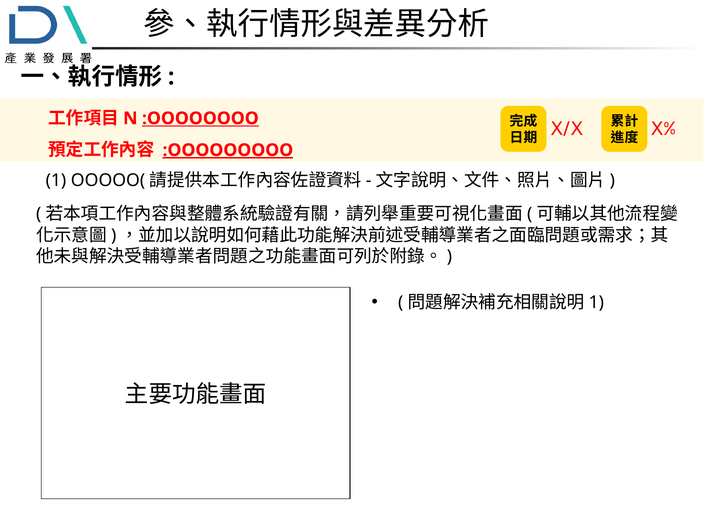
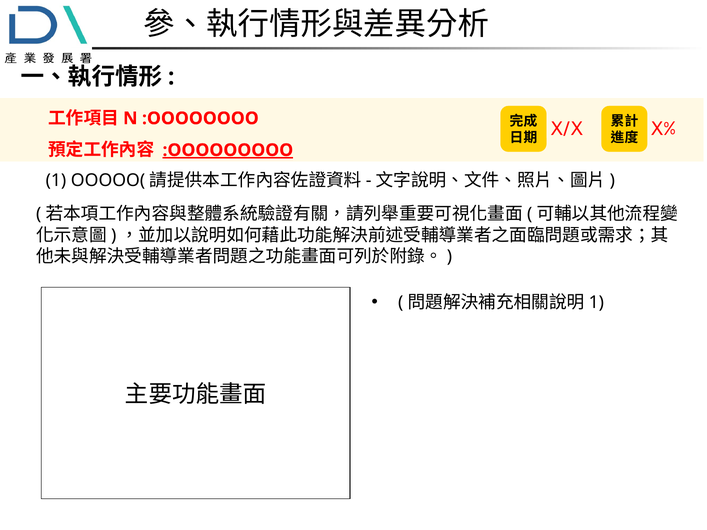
:OOOOOOOO underline: present -> none (200, 118)
